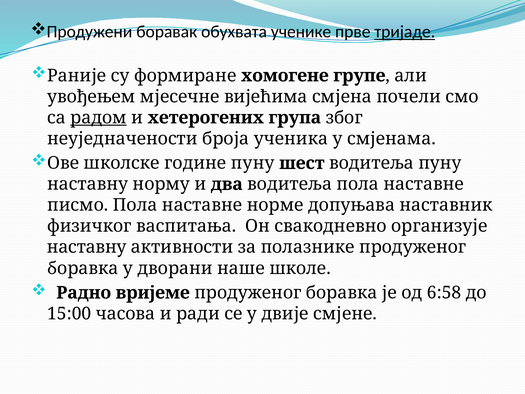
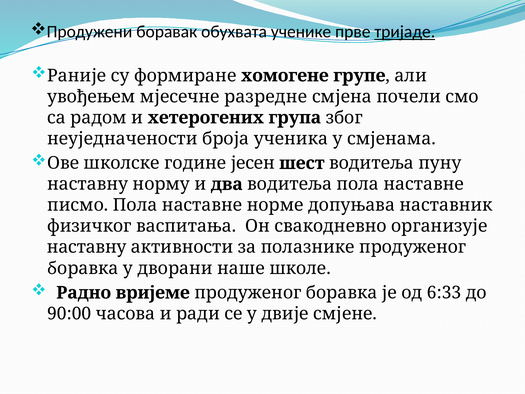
вијећима: вијећима -> разредне (266, 97)
радом underline: present -> none (98, 118)
године пуну: пуну -> јесен (253, 163)
6:58: 6:58 -> 6:33 (444, 293)
15:00: 15:00 -> 90:00 (69, 314)
